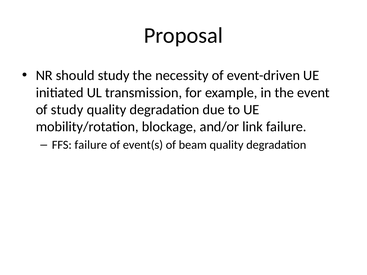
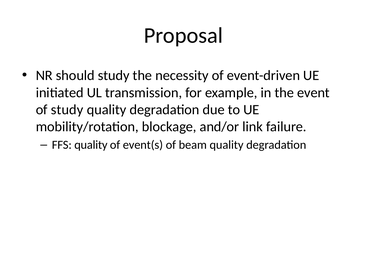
FFS failure: failure -> quality (91, 145)
